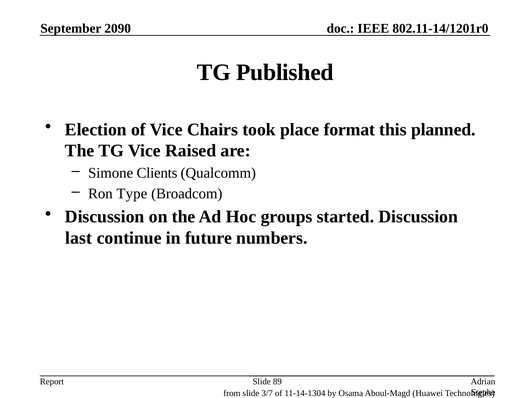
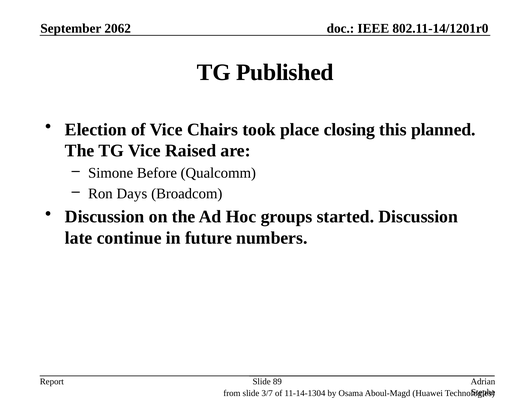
2090: 2090 -> 2062 (118, 28)
format: format -> closing (349, 129)
Clients: Clients -> Before (157, 173)
Type: Type -> Days (132, 193)
last: last -> late (79, 238)
